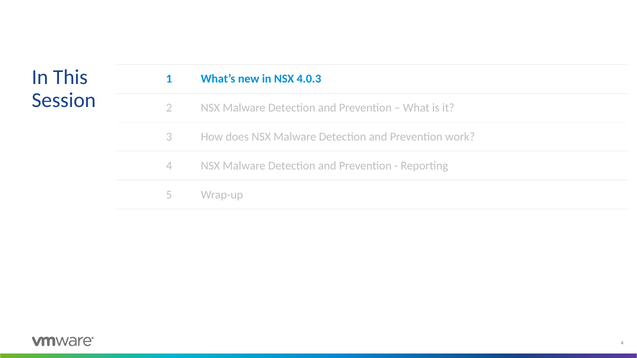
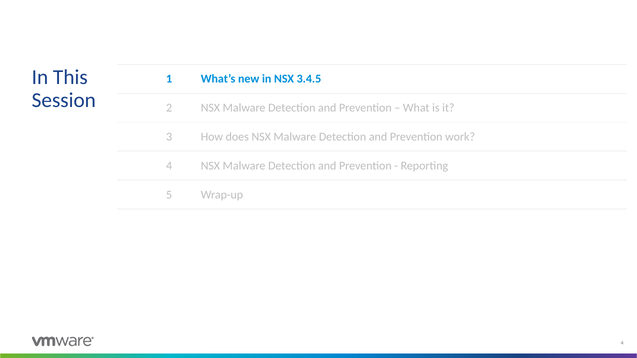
4.0.3: 4.0.3 -> 3.4.5 (309, 79)
